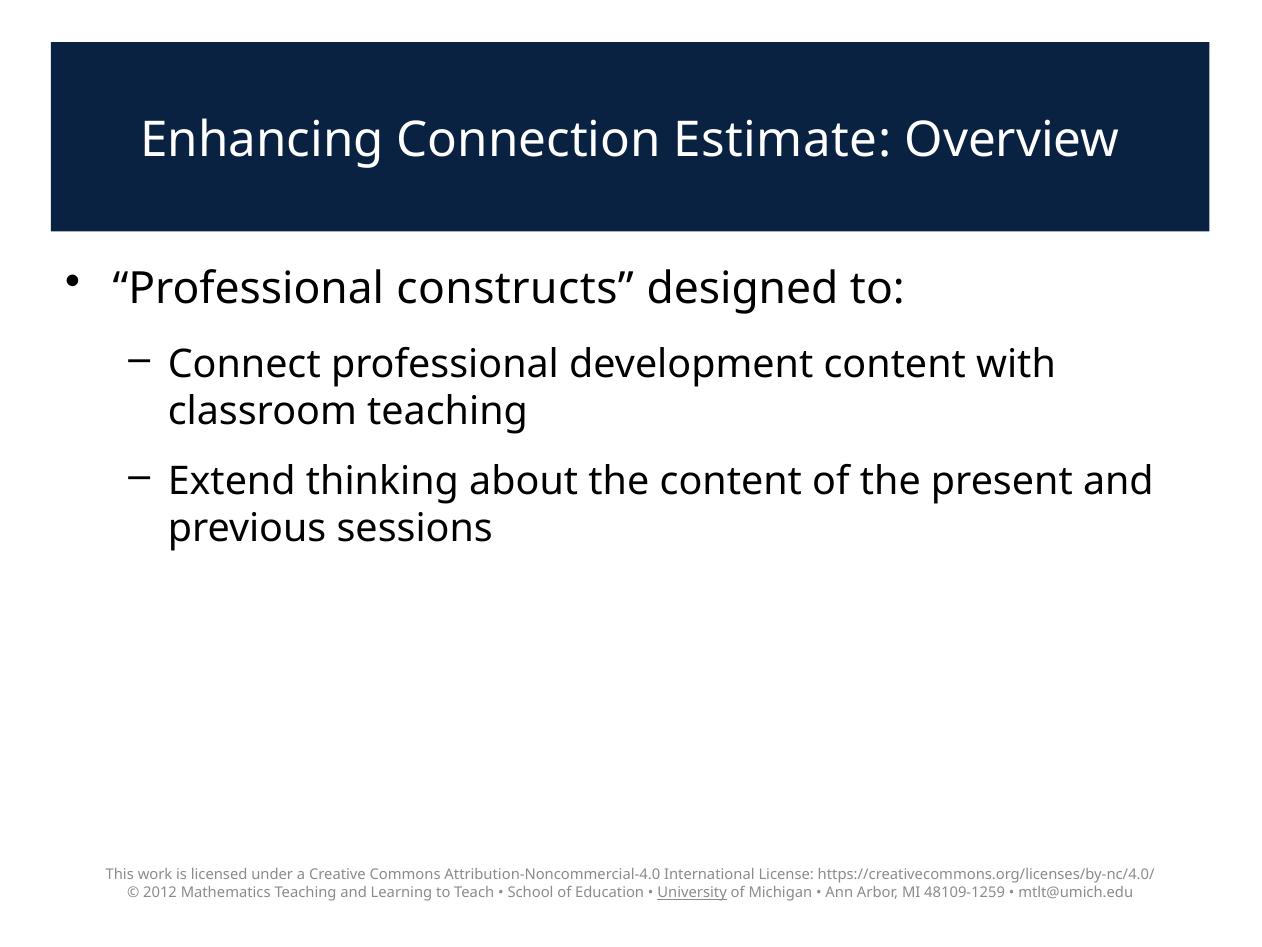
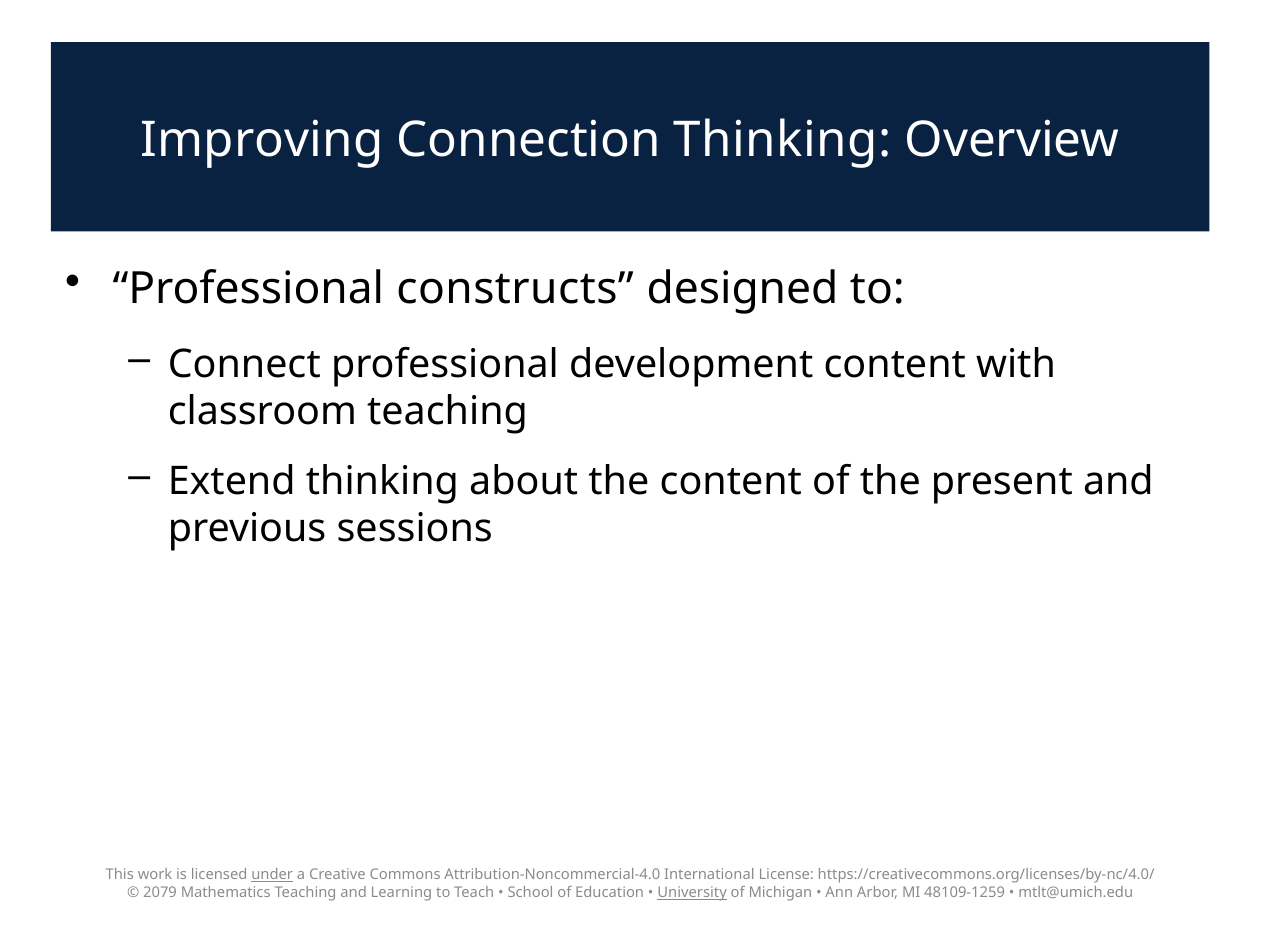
Enhancing: Enhancing -> Improving (262, 140)
Connection Estimate: Estimate -> Thinking (782, 140)
under underline: none -> present (272, 875)
2012: 2012 -> 2079 (160, 893)
